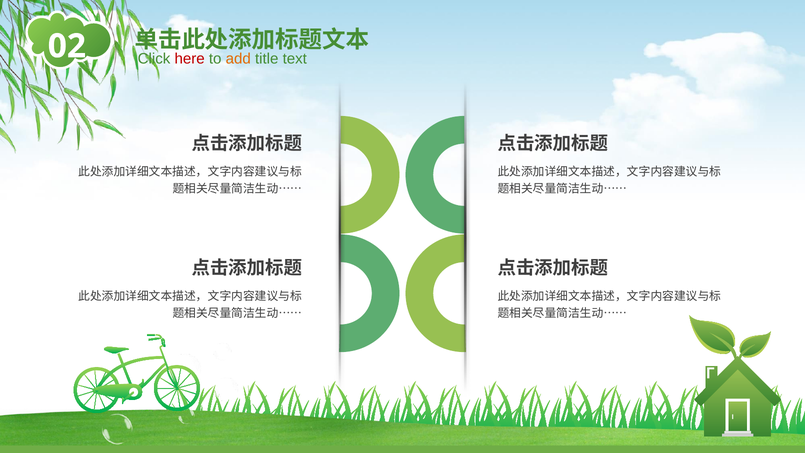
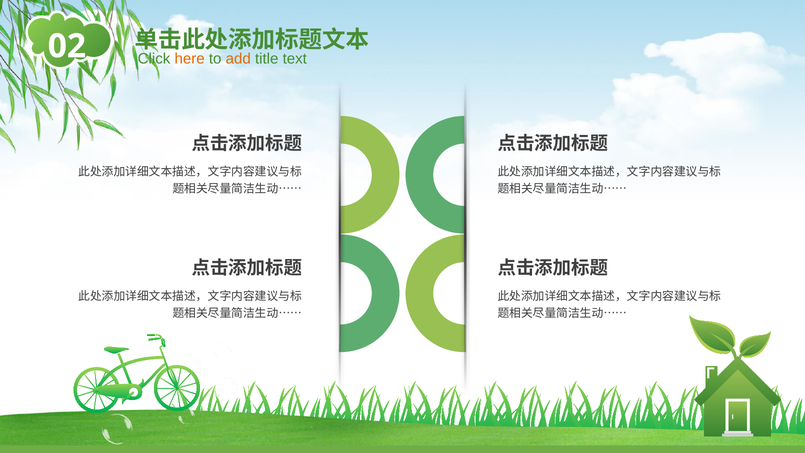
here colour: red -> orange (190, 59)
